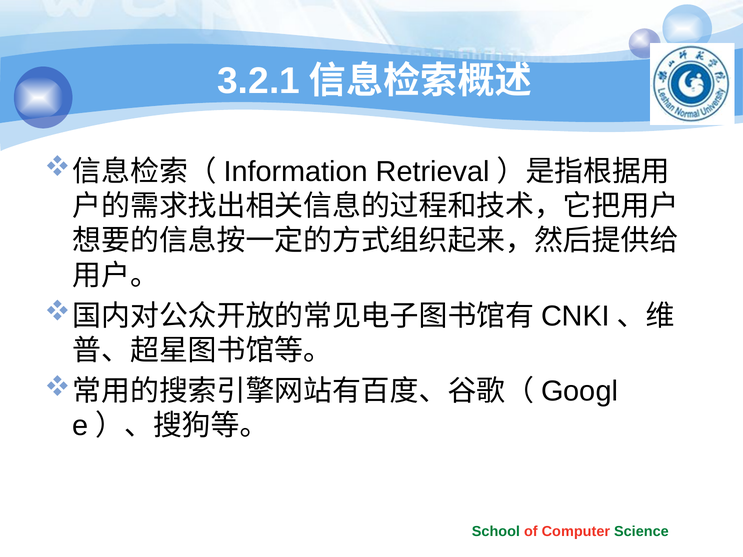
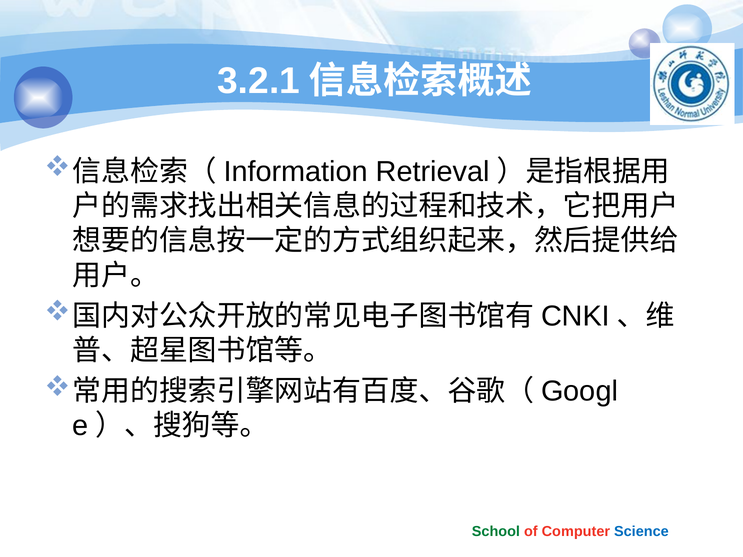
Science colour: green -> blue (641, 532)
